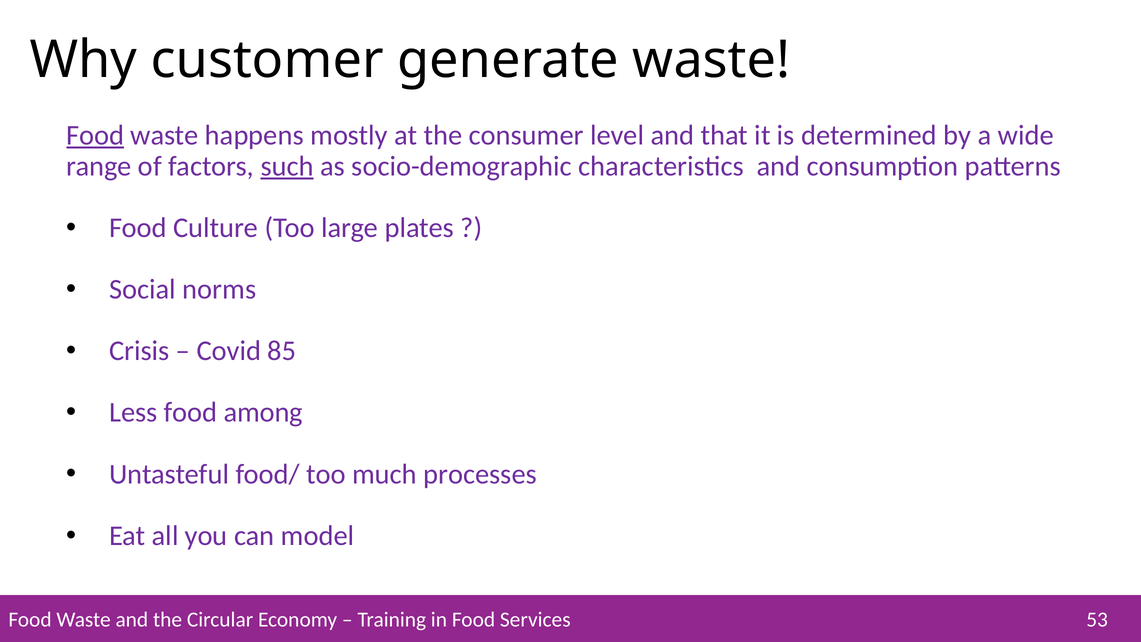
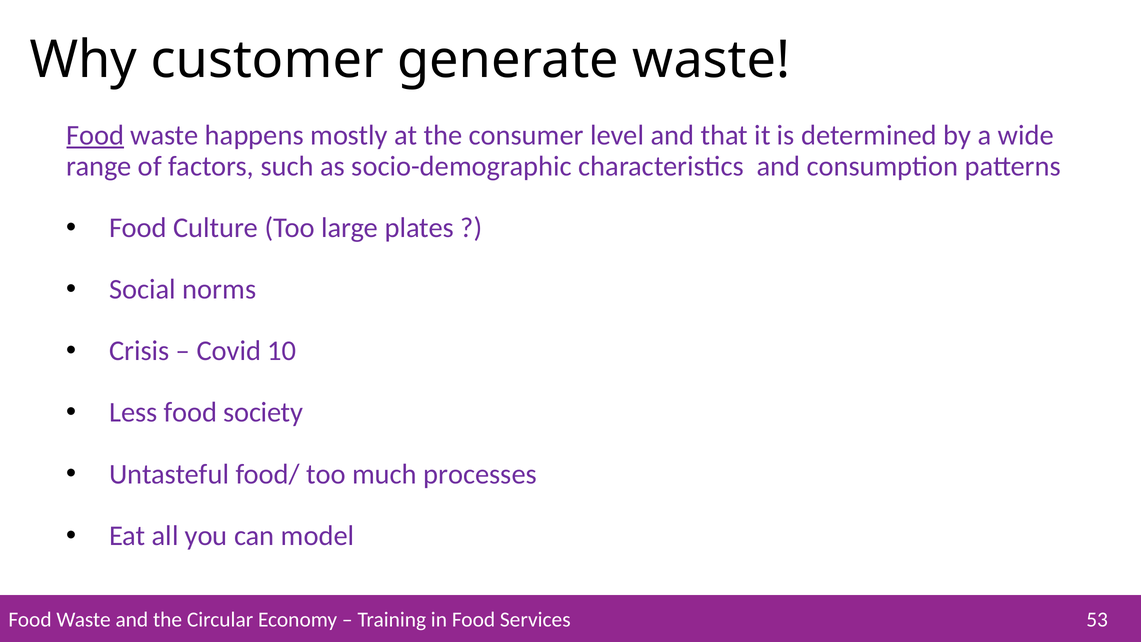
such underline: present -> none (287, 166)
85: 85 -> 10 (282, 351)
among: among -> society (263, 412)
